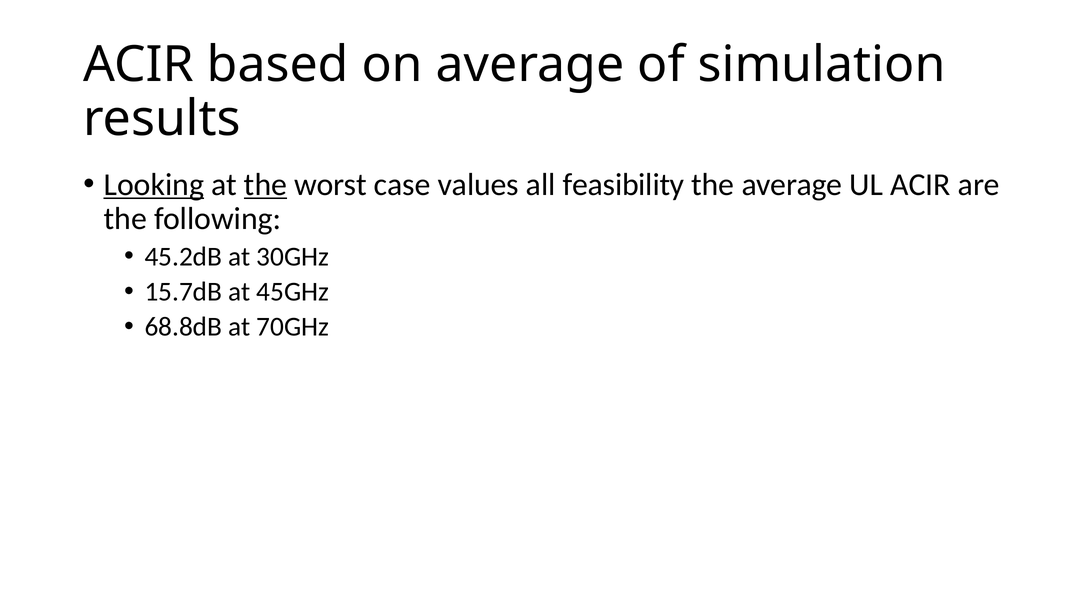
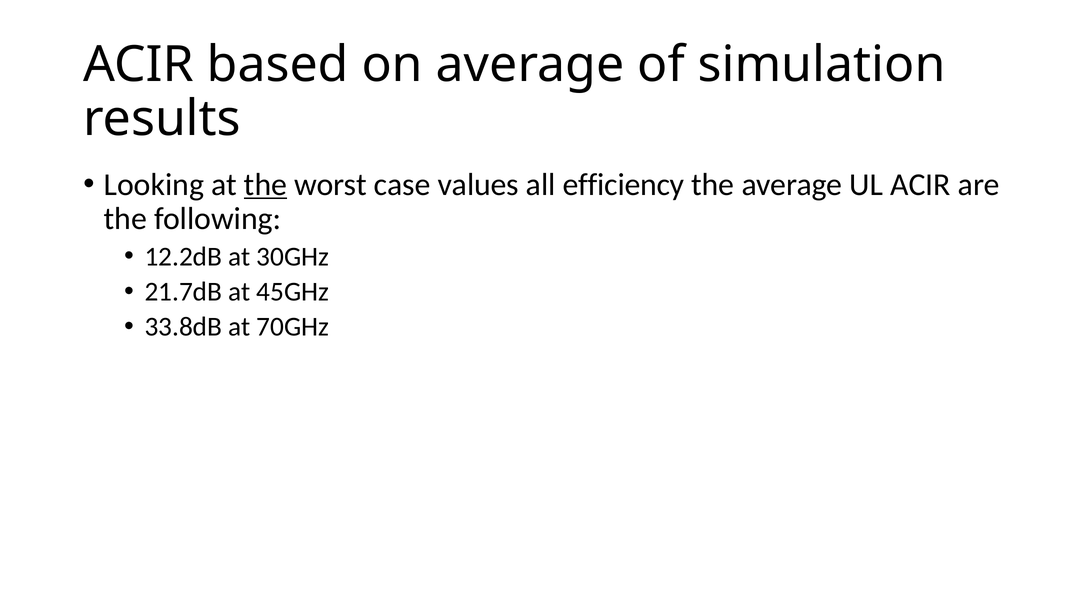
Looking underline: present -> none (154, 185)
feasibility: feasibility -> efficiency (624, 185)
45.2dB: 45.2dB -> 12.2dB (183, 257)
15.7dB: 15.7dB -> 21.7dB (183, 292)
68.8dB: 68.8dB -> 33.8dB (183, 327)
